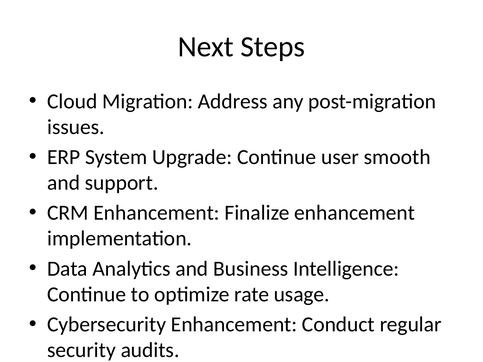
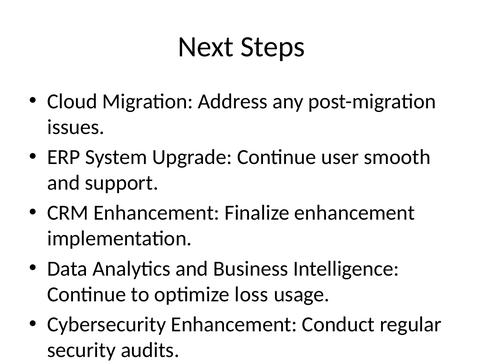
rate: rate -> loss (251, 295)
